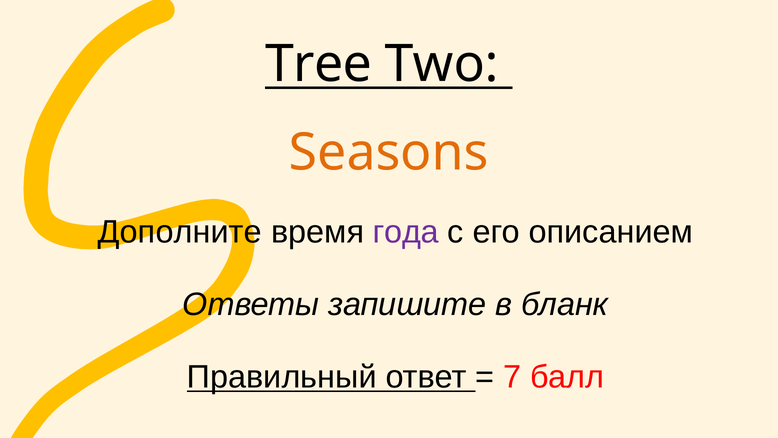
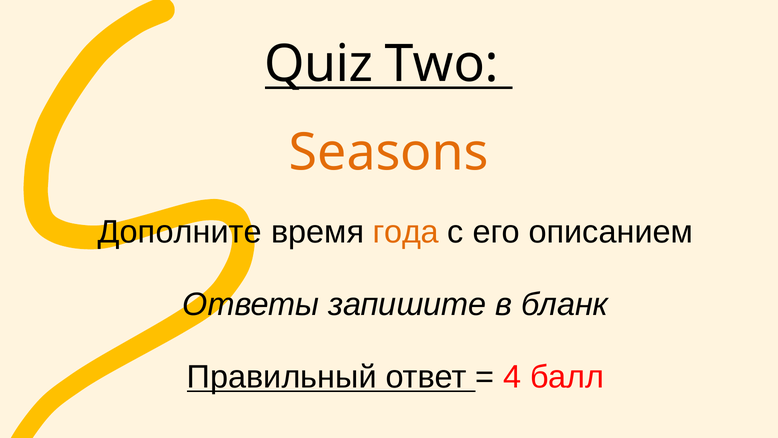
Tree: Tree -> Quiz (319, 64)
года colour: purple -> orange (406, 232)
7: 7 -> 4 (512, 377)
